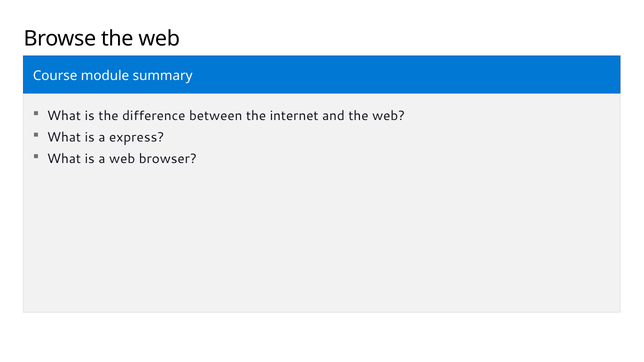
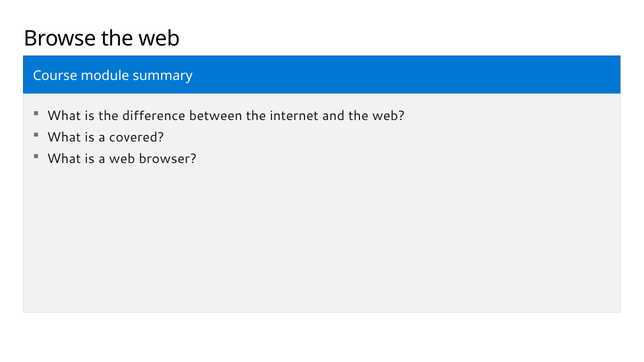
express: express -> covered (137, 138)
